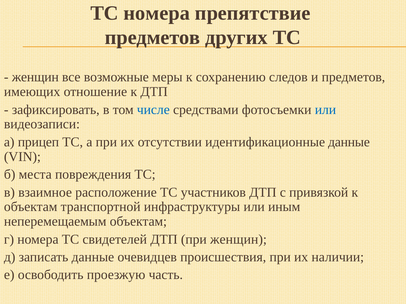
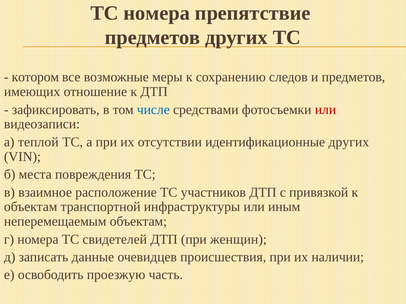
женщин: женщин -> котором (35, 77)
или colour: blue -> red (325, 110)
прицеп: прицеп -> теплой (38, 142)
идентификационные данные: данные -> других (349, 142)
